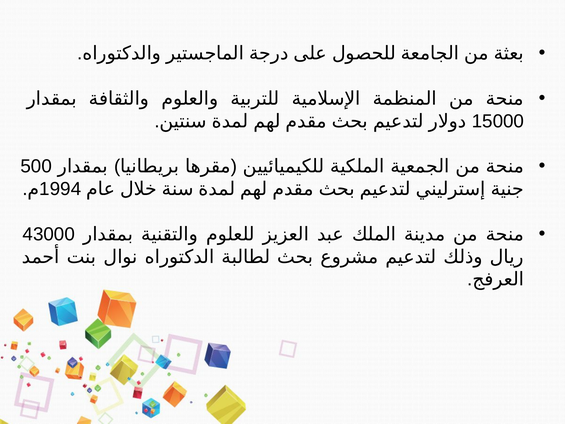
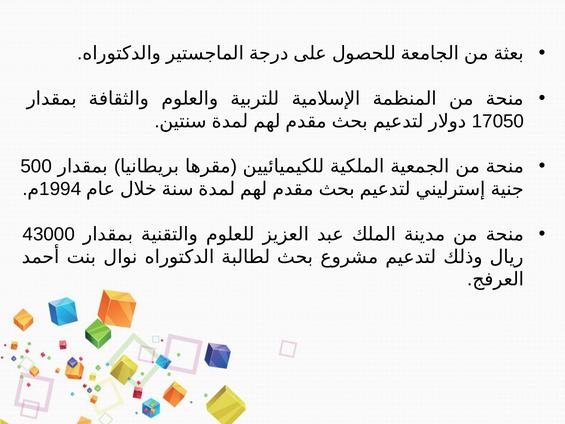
15000: 15000 -> 17050 (498, 121)
